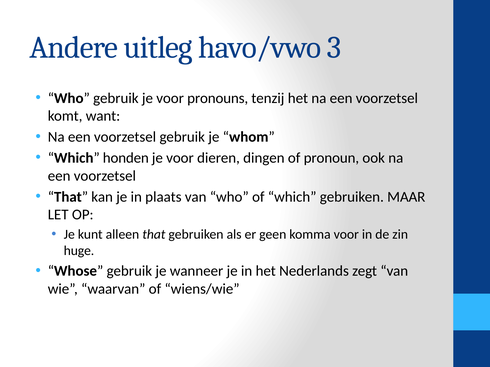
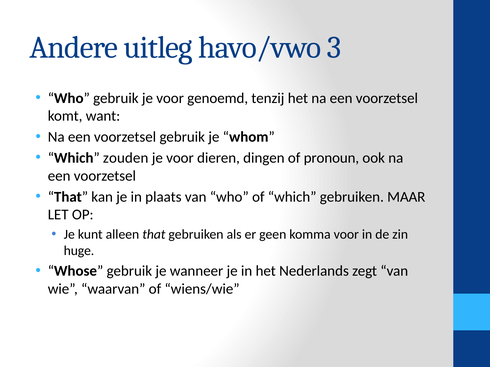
pronouns: pronouns -> genoemd (218, 98)
honden: honden -> zouden (126, 158)
